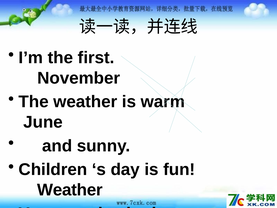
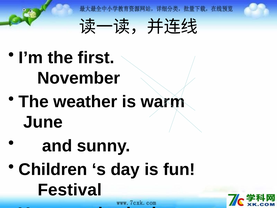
Weather: Weather -> Festival (70, 190)
